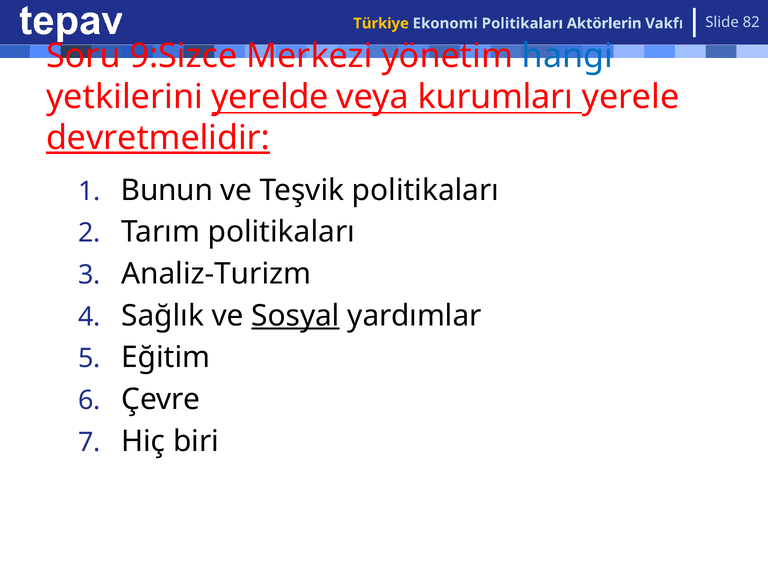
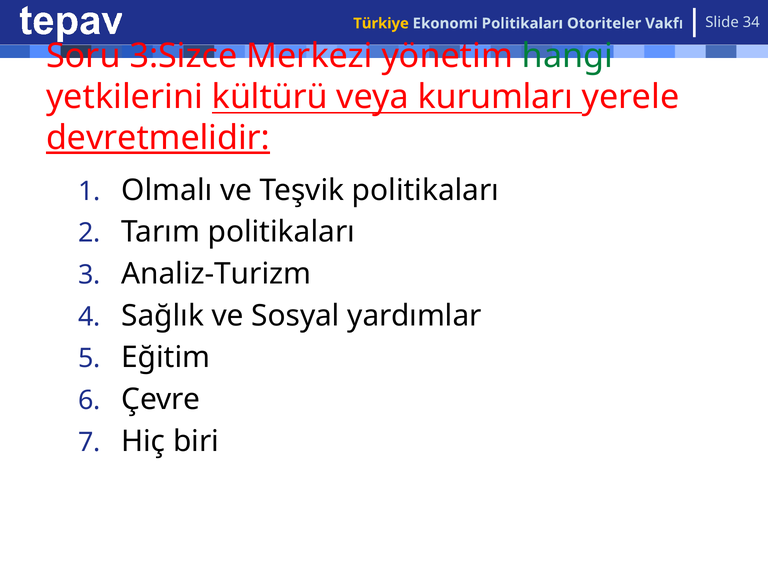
Aktörlerin: Aktörlerin -> Otoriteler (604, 23)
82: 82 -> 34 (751, 22)
9:Sizce: 9:Sizce -> 3:Sizce (183, 56)
hangi colour: blue -> green (567, 56)
yerelde: yerelde -> kültürü (270, 97)
Bunun: Bunun -> Olmalı (167, 190)
Sosyal underline: present -> none (296, 316)
